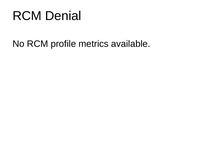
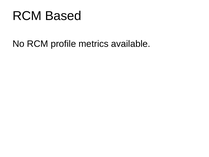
Denial: Denial -> Based (63, 16)
